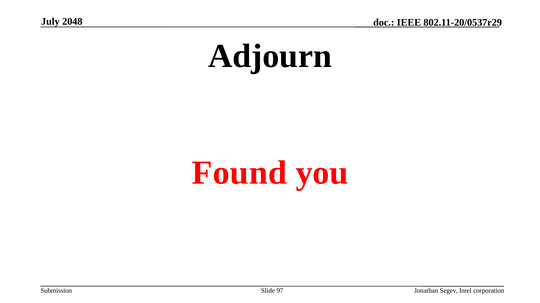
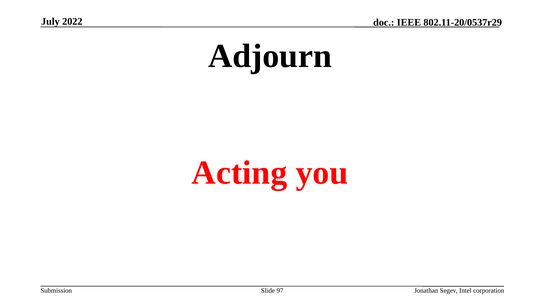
2048: 2048 -> 2022 (72, 21)
Found: Found -> Acting (239, 173)
